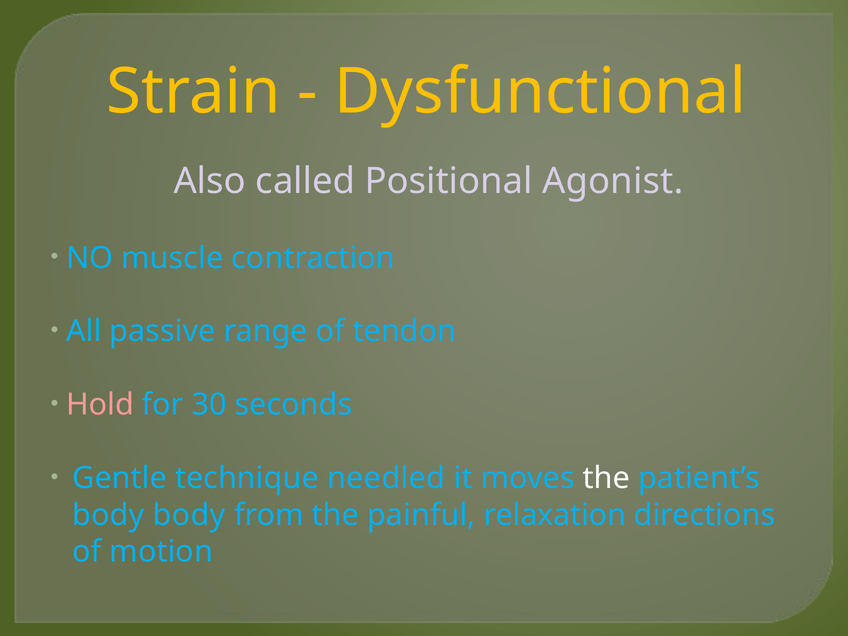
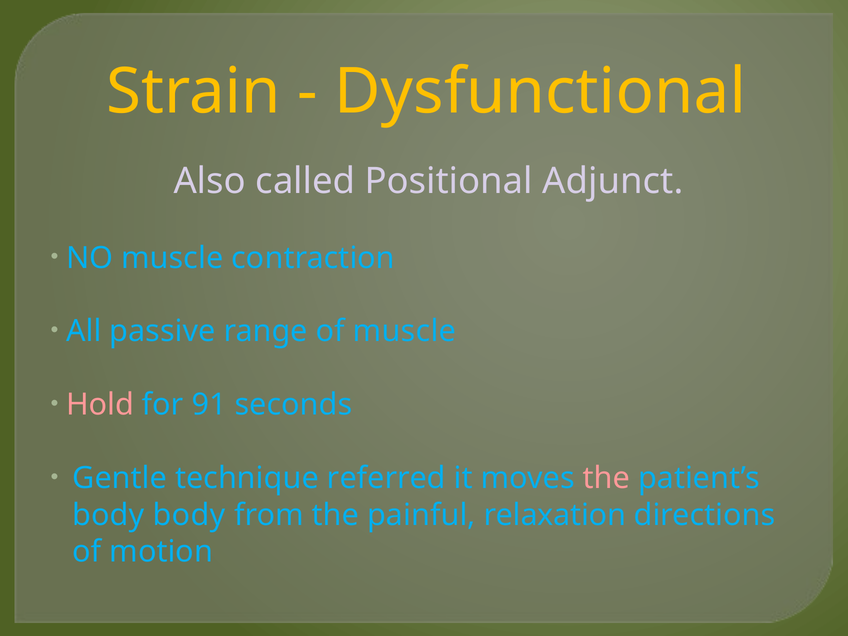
Agonist: Agonist -> Adjunct (613, 181)
of tendon: tendon -> muscle (404, 331)
30: 30 -> 91 (209, 405)
needled: needled -> referred (386, 478)
the colour: white -> pink (606, 478)
